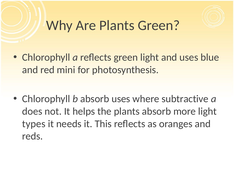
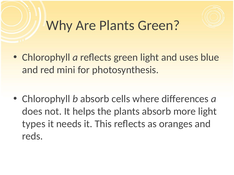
absorb uses: uses -> cells (121, 99)
subtractive: subtractive -> differences (185, 99)
